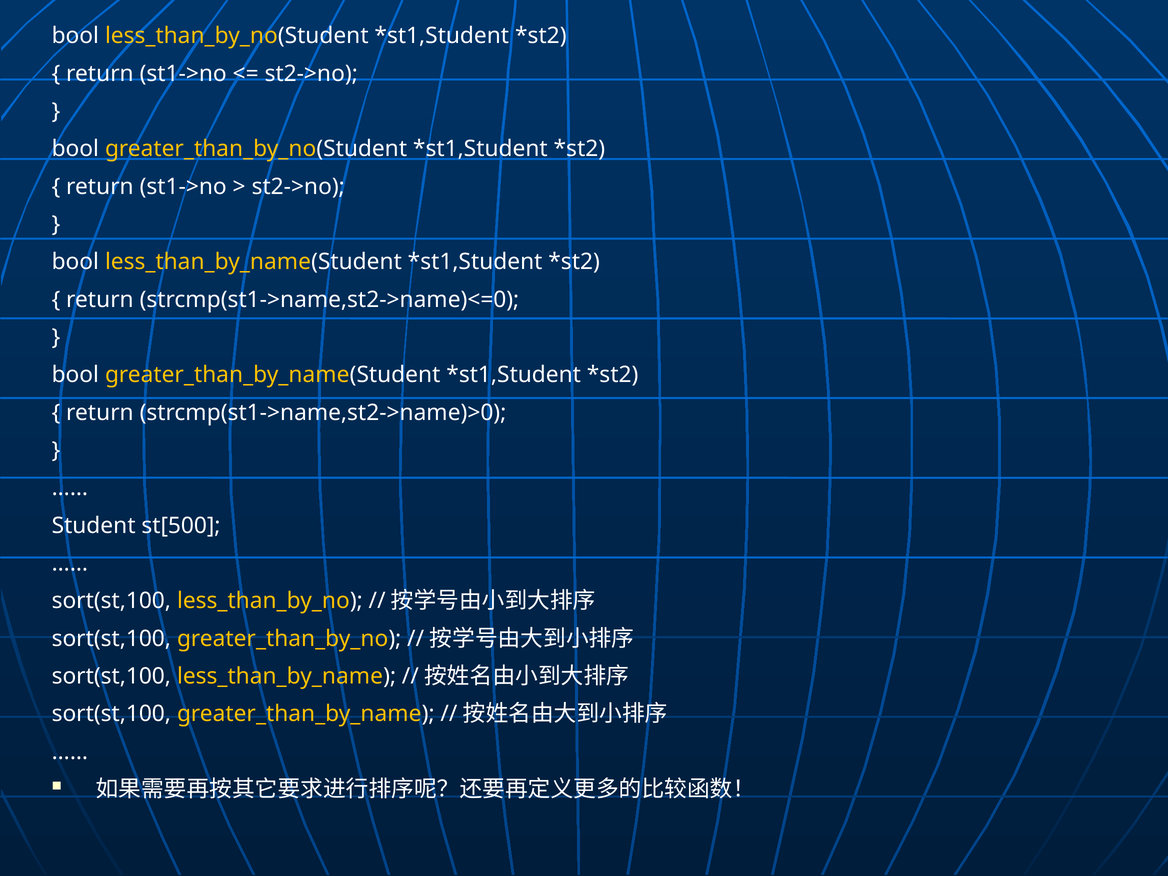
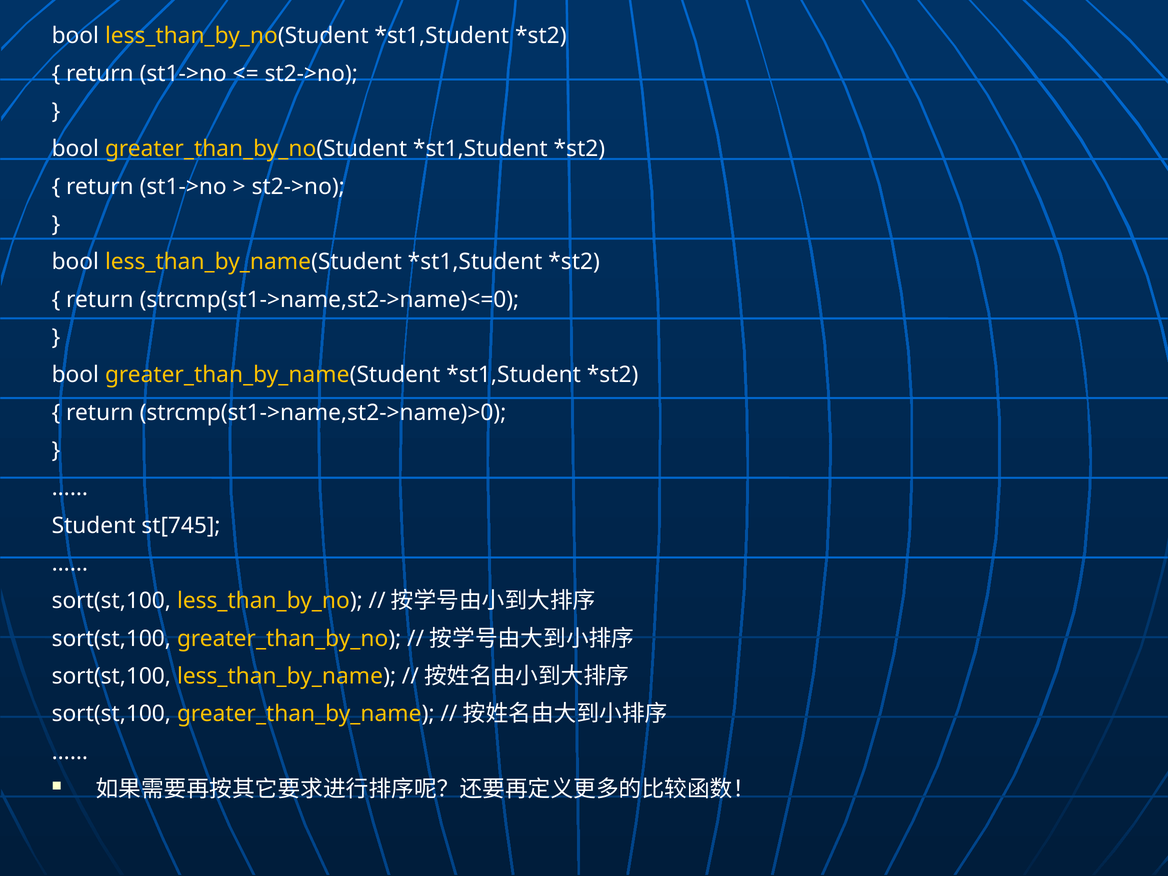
st[500: st[500 -> st[745 (181, 526)
